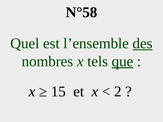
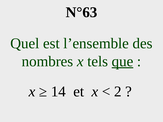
N°58: N°58 -> N°63 (81, 12)
des underline: present -> none (143, 44)
15: 15 -> 14 (58, 92)
